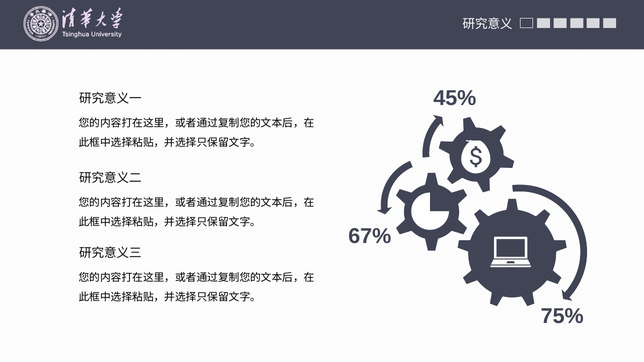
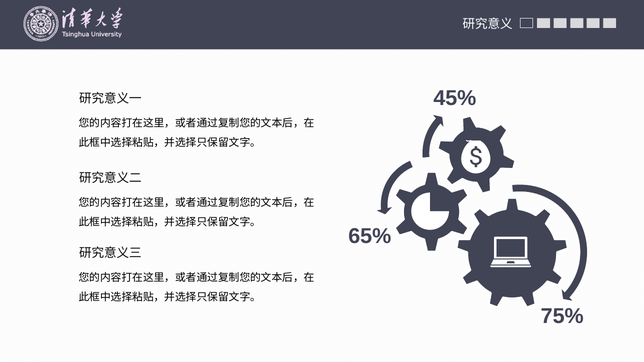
67%: 67% -> 65% (370, 236)
